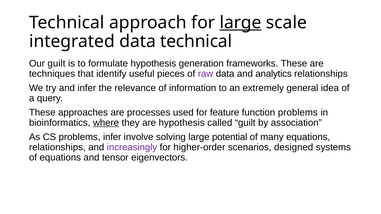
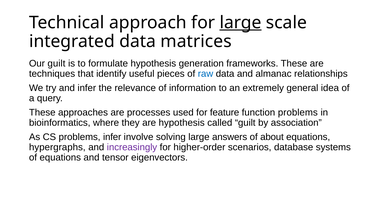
data technical: technical -> matrices (196, 41)
raw colour: purple -> blue (206, 74)
analytics: analytics -> almanac (274, 74)
where underline: present -> none (106, 123)
potential: potential -> answers (230, 137)
many: many -> about (272, 137)
relationships: relationships -> hypergraphs (57, 147)
designed: designed -> database (294, 147)
